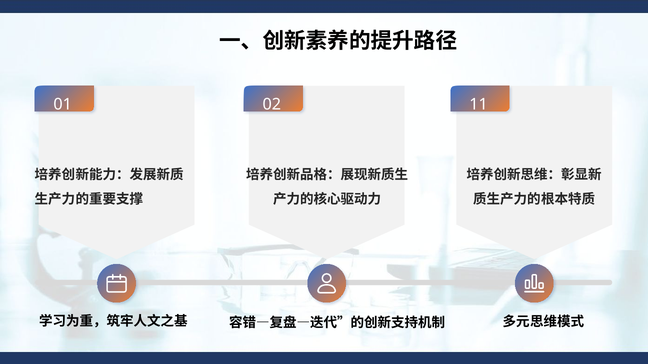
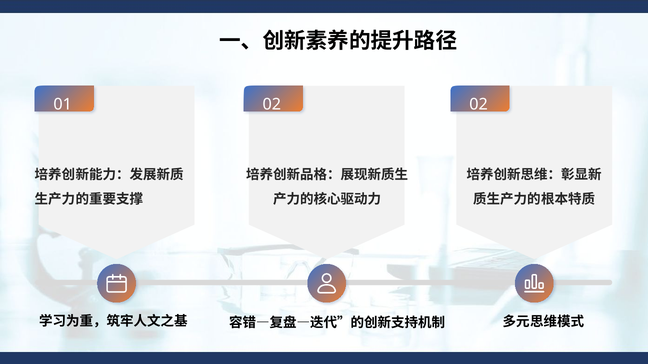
02 11: 11 -> 02 (479, 105)
